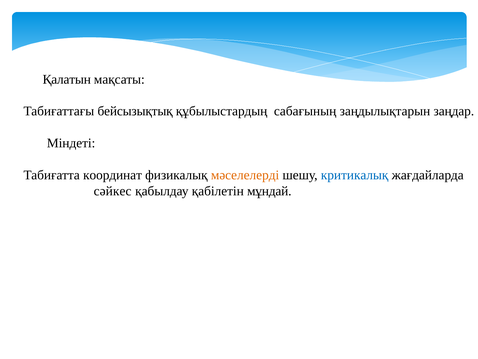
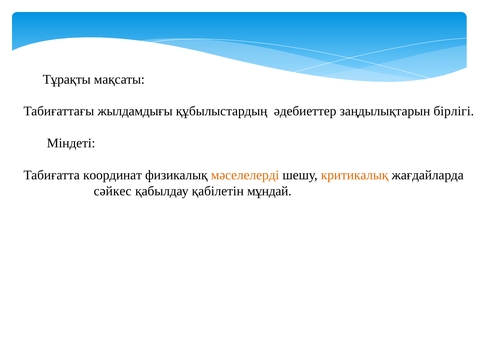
Қалатын: Қалатын -> Тұрақты (67, 79)
бейсызықтық: бейсызықтық -> жылдамдығы (135, 111)
сабағының: сабағының -> әдебиеттер (305, 111)
заңдар: заңдар -> бірлігі (454, 111)
критикалық colour: blue -> orange (355, 175)
